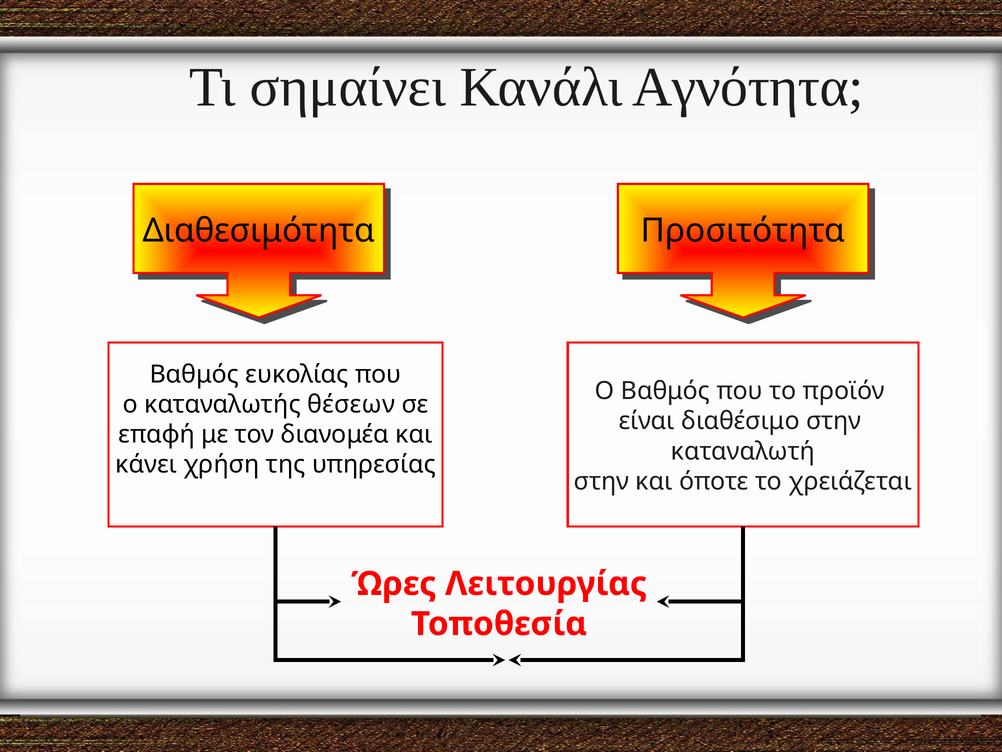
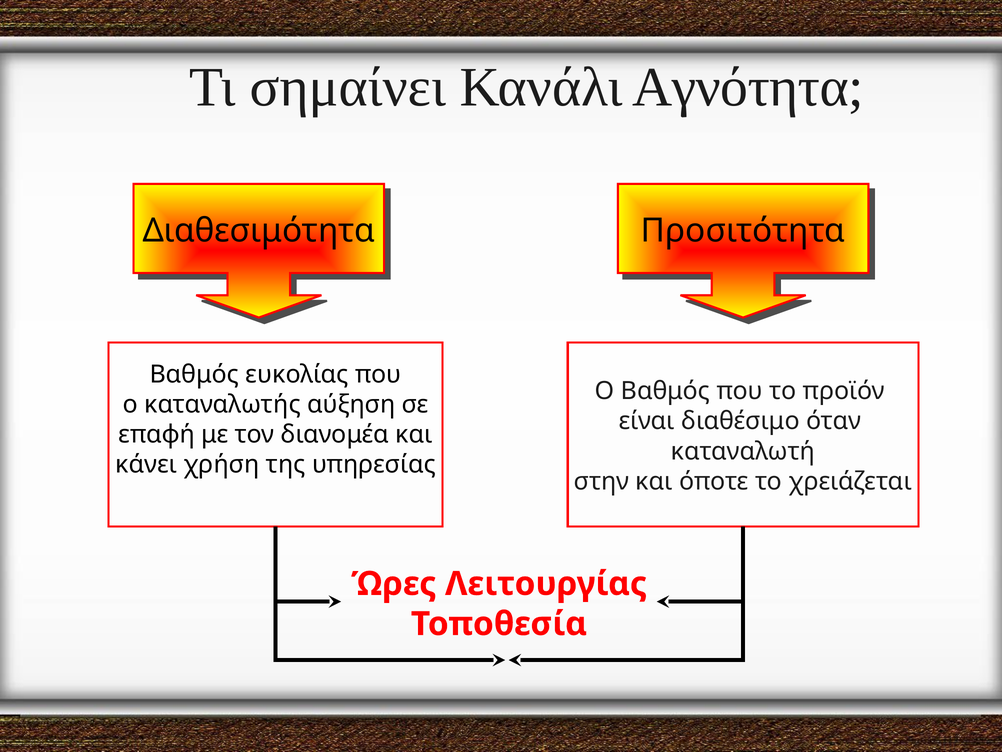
θέσεων: θέσεων -> αύξηση (351, 404)
διαθέσιμο στην: στην -> όταν (834, 421)
